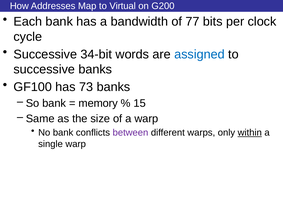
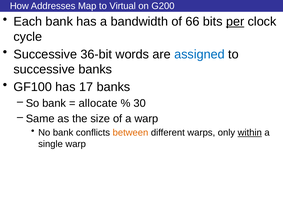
77: 77 -> 66 (192, 22)
per underline: none -> present (235, 22)
34-bit: 34-bit -> 36-bit (96, 54)
73: 73 -> 17 (86, 87)
memory: memory -> allocate (98, 103)
15: 15 -> 30 (140, 103)
between colour: purple -> orange (130, 133)
